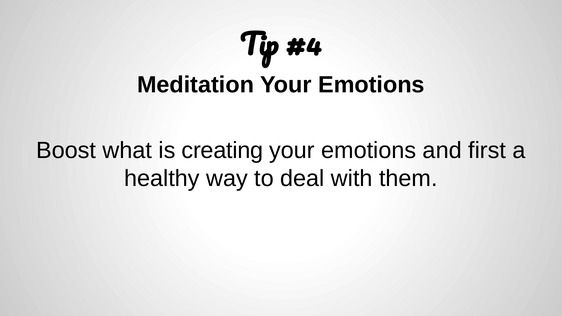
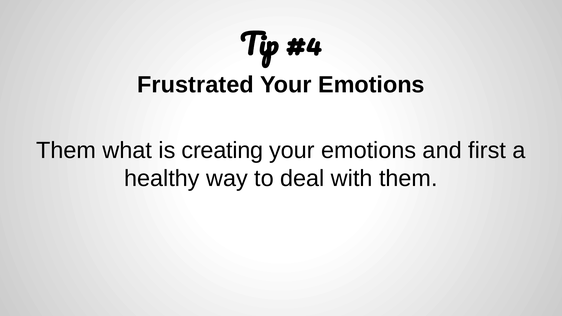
Meditation: Meditation -> Frustrated (195, 85)
Boost: Boost -> Them (66, 150)
